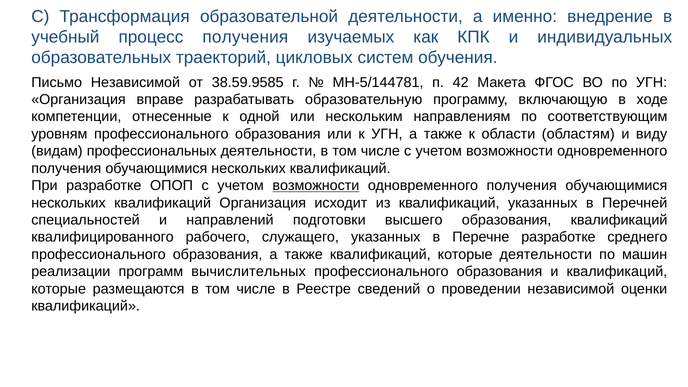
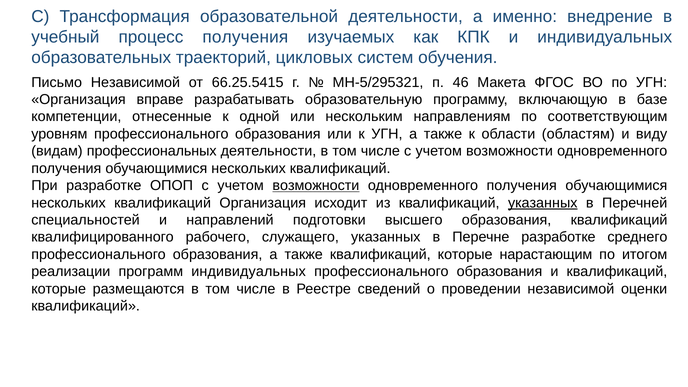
38.59.9585: 38.59.9585 -> 66.25.5415 (248, 82)
МН-5/144781: МН-5/144781 -> МН-5/295321 (378, 82)
42: 42 -> 46 (461, 82)
ходе: ходе -> базе (652, 100)
указанных underline: none -> present (543, 203)
которые деятельности: деятельности -> нарастающим (546, 254)
машин: машин -> итогом (645, 254)
программ вычислительных: вычислительных -> индивидуальных (249, 272)
